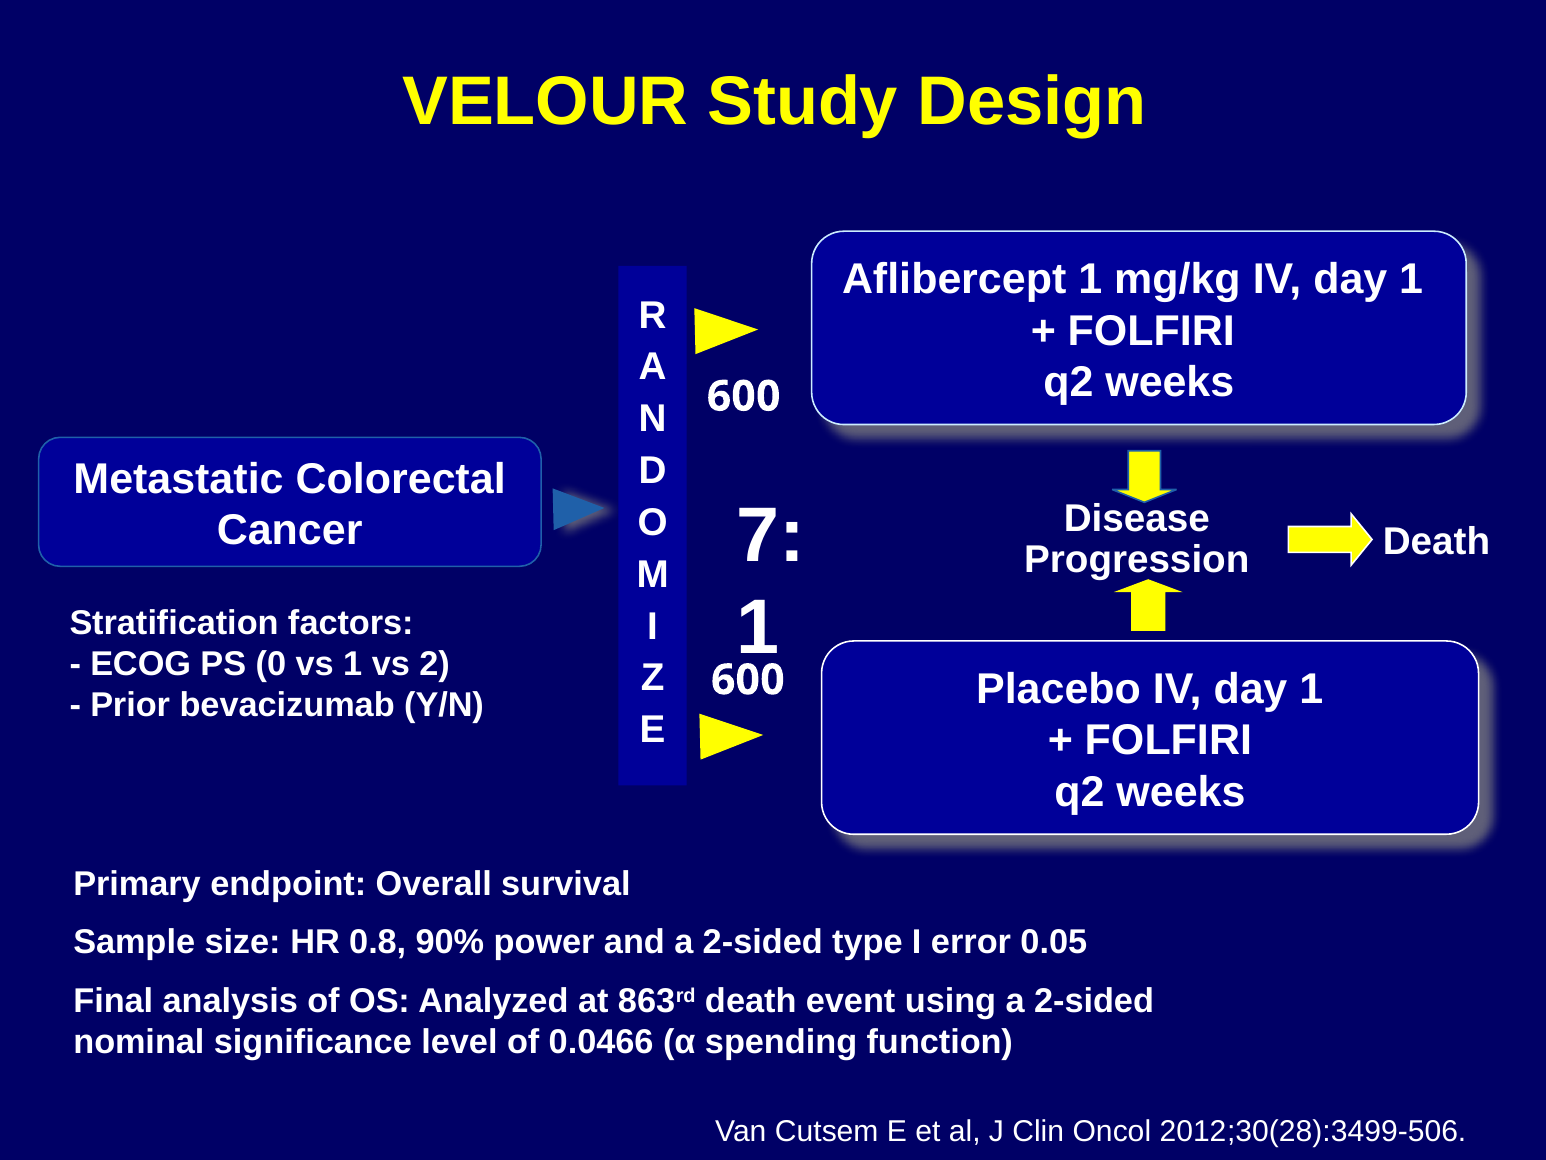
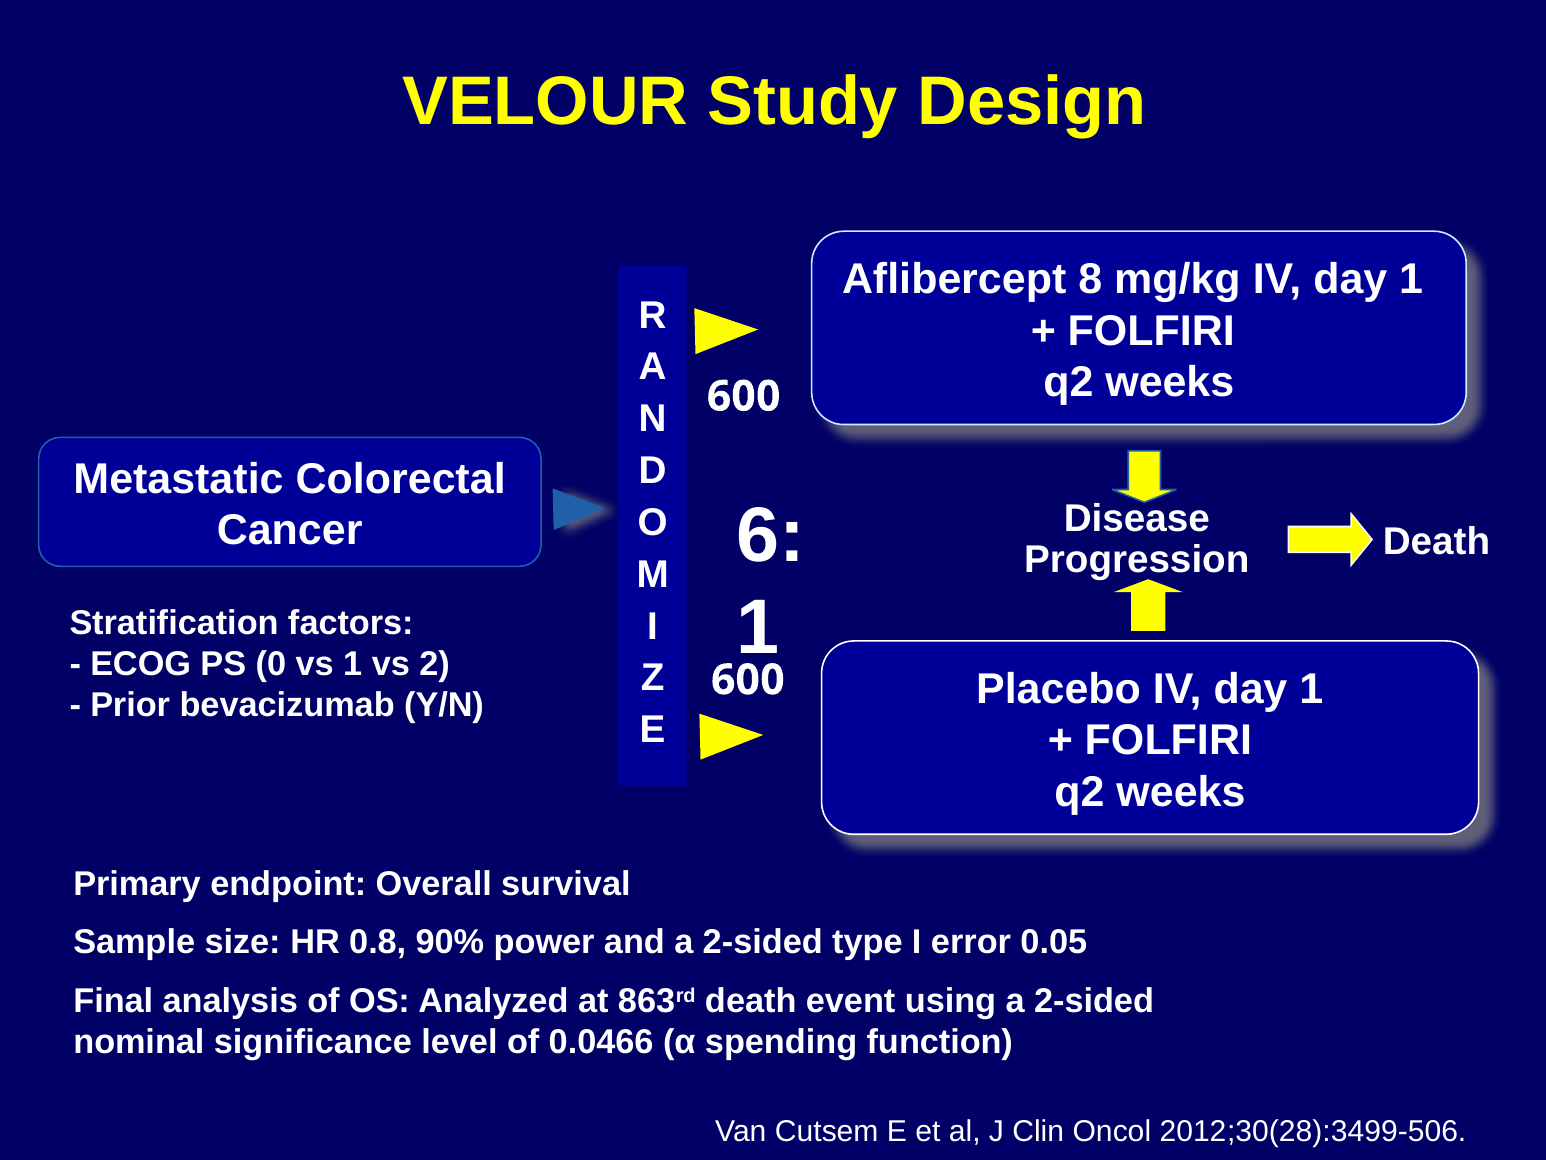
Aflibercept 1: 1 -> 8 (1090, 279)
7: 7 -> 6 (771, 535)
